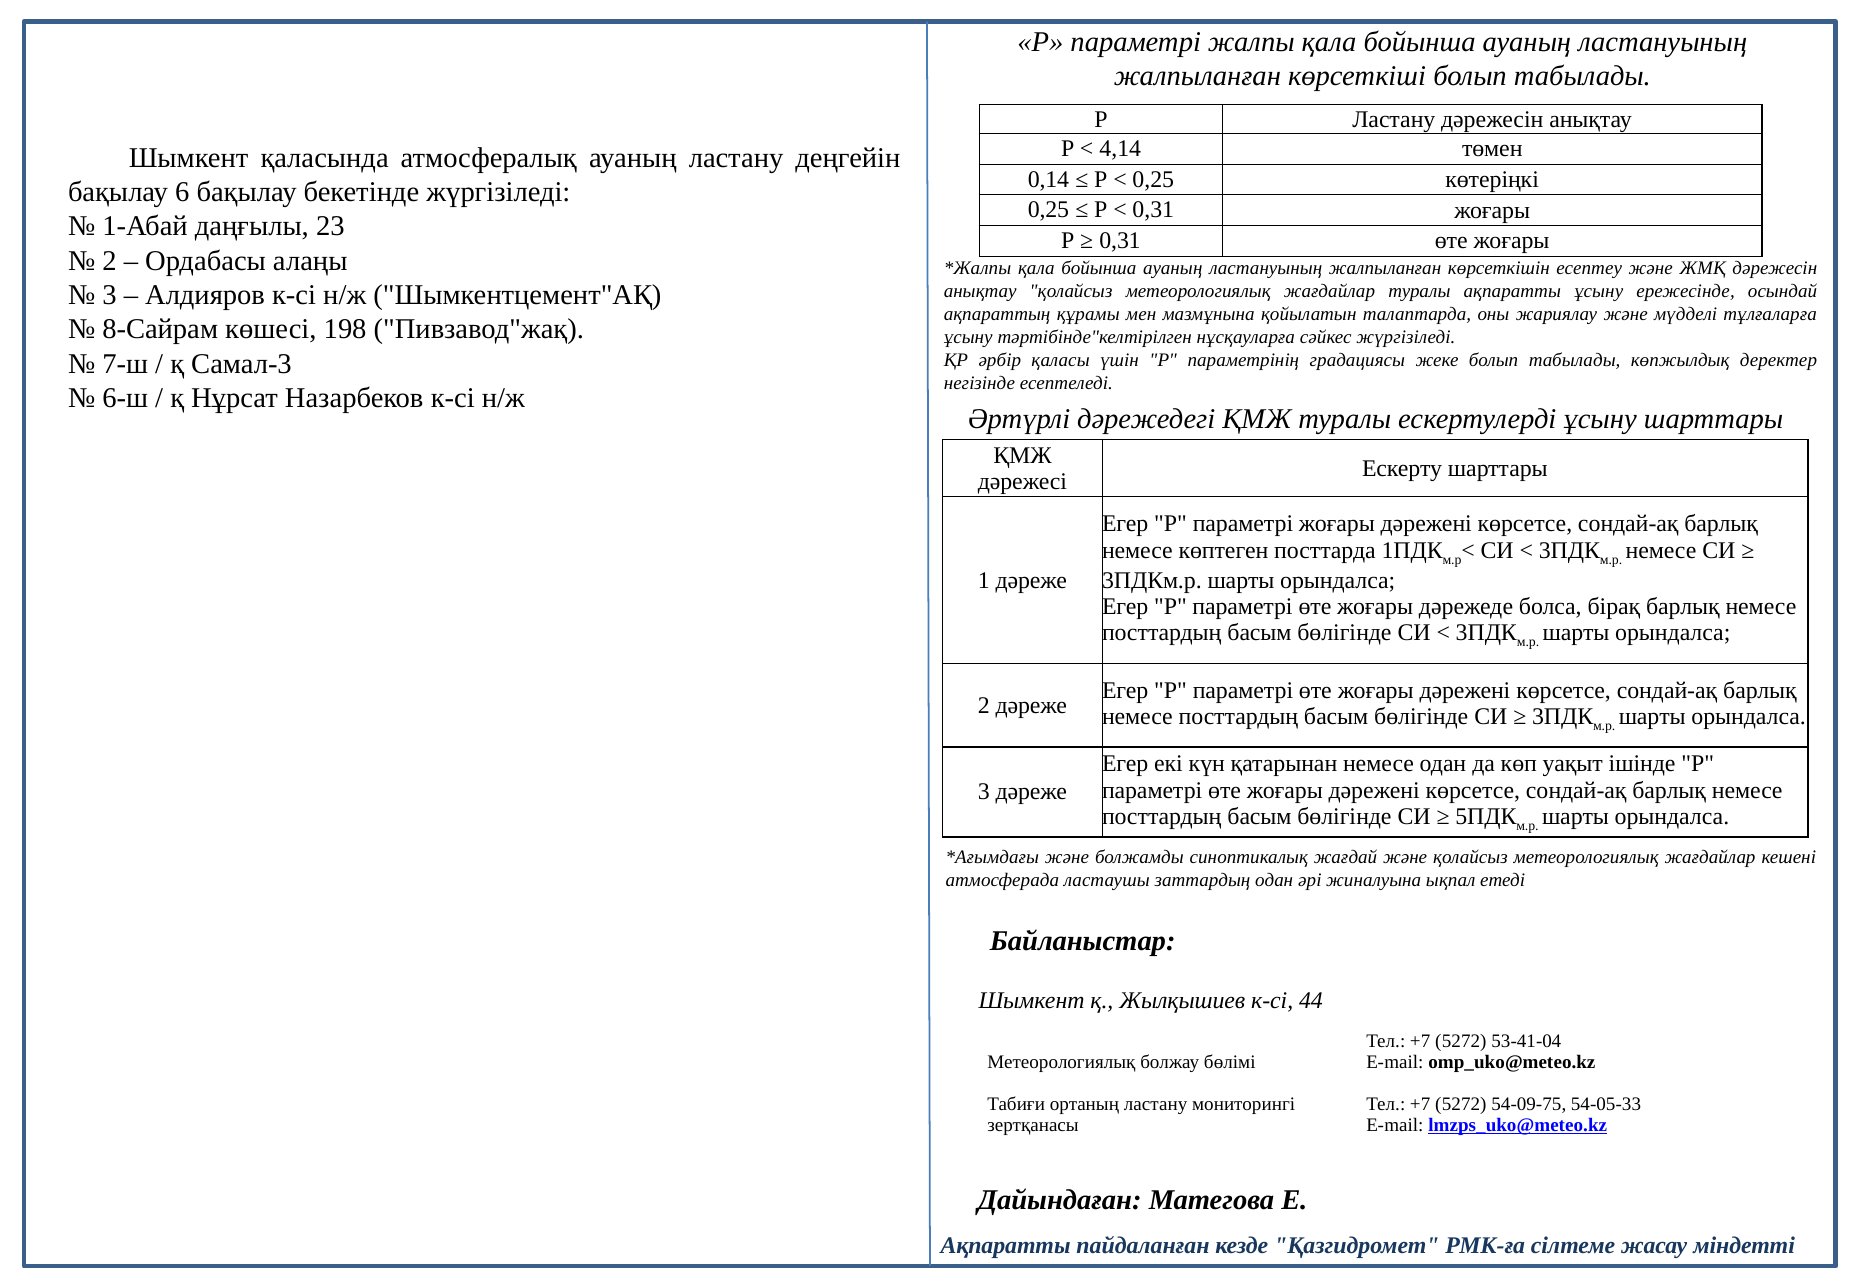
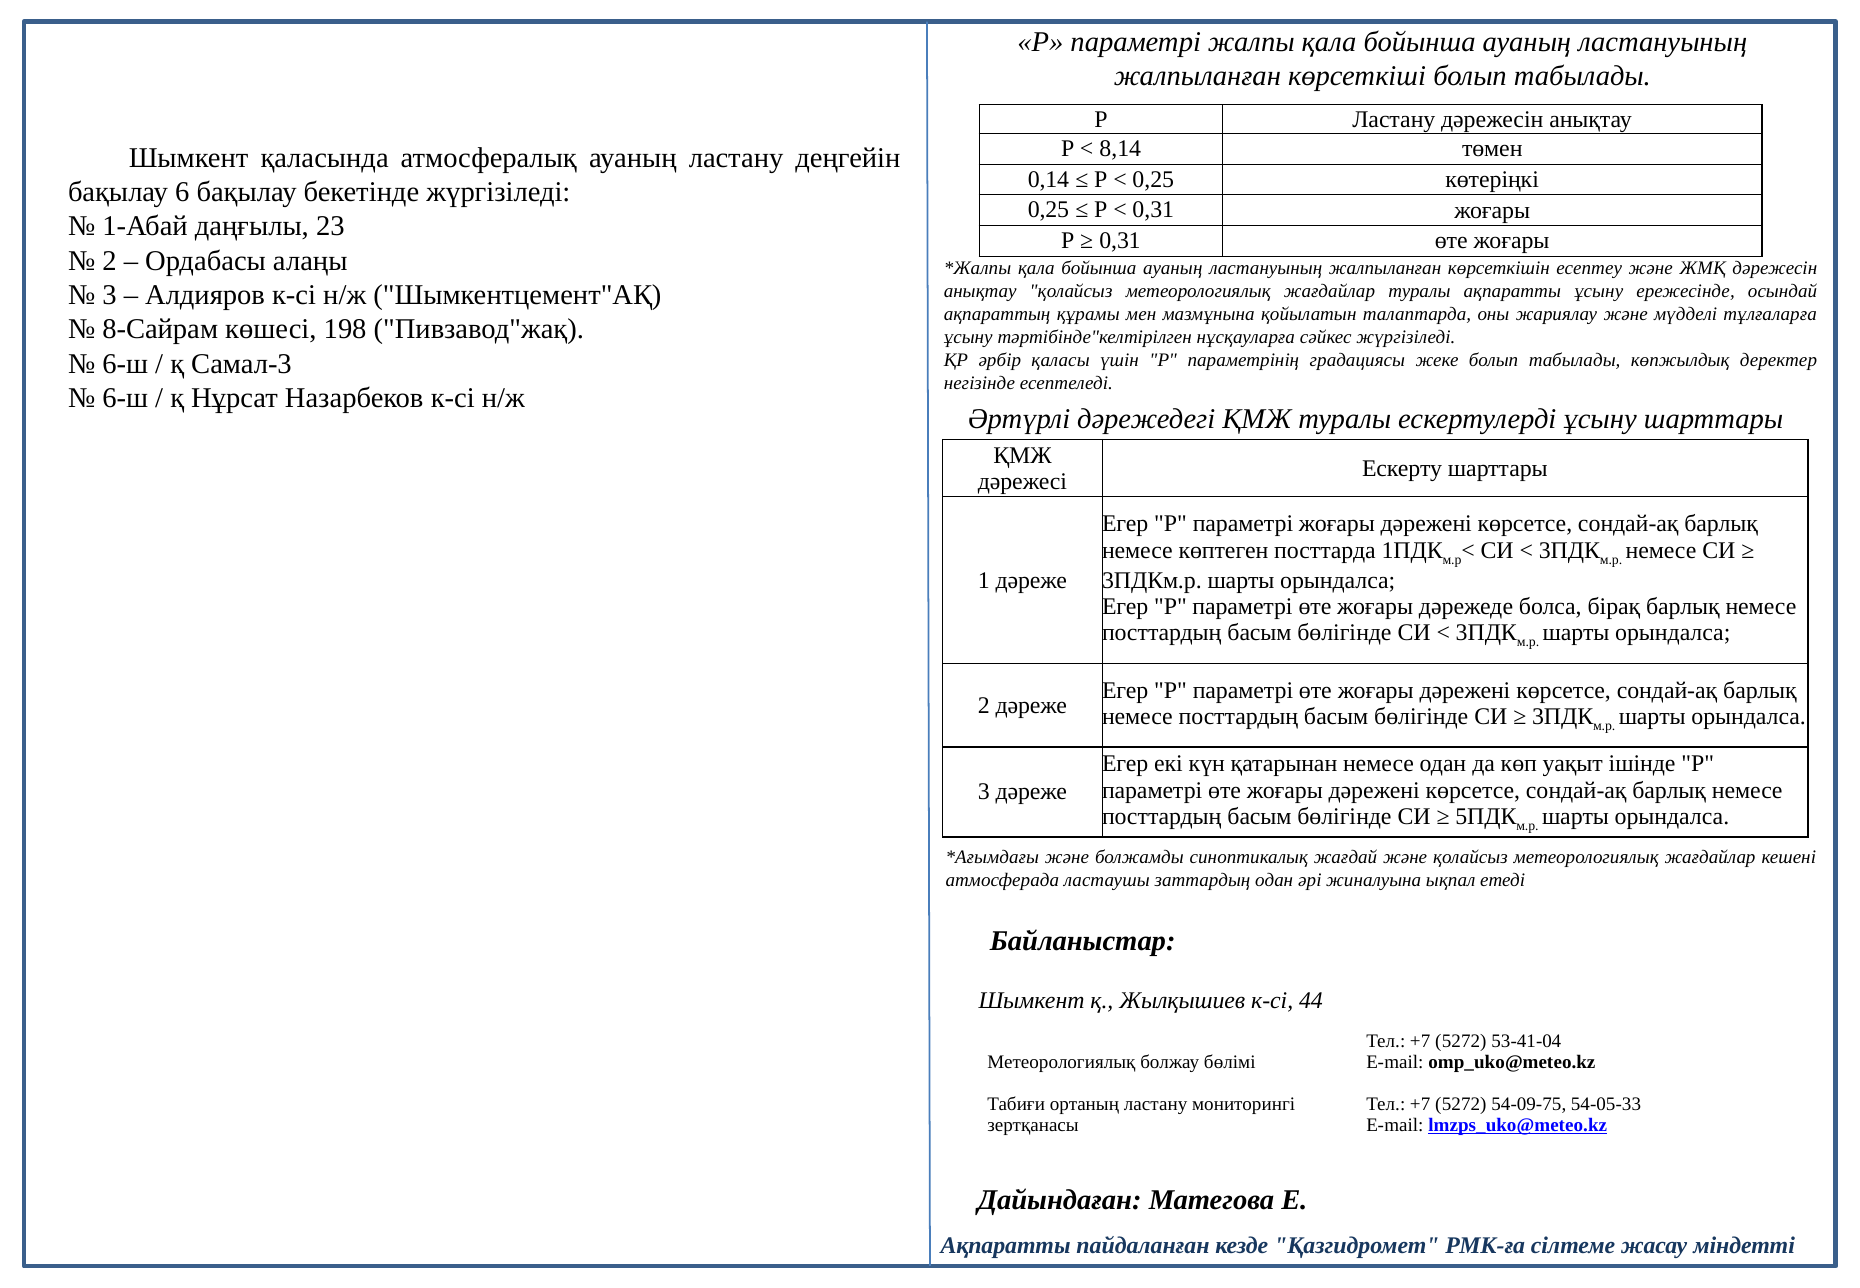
4,14: 4,14 -> 8,14 (1120, 149)
7-ш: 7-ш -> 6-ш (125, 364)
